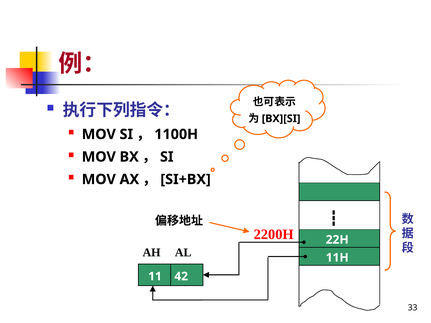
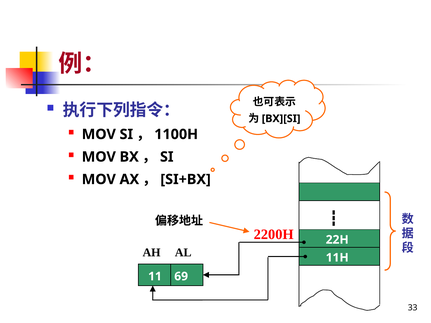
42: 42 -> 69 (181, 277)
